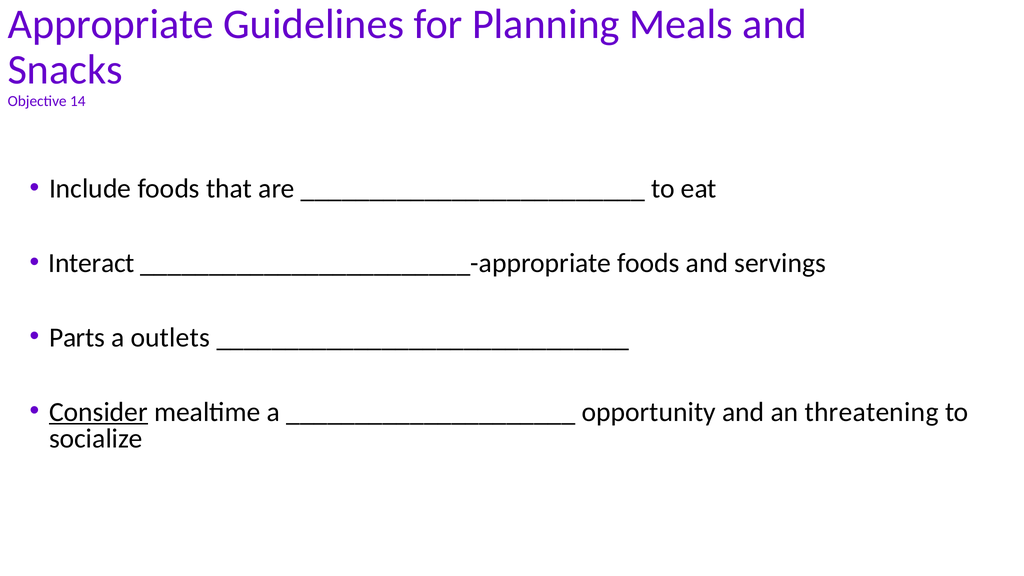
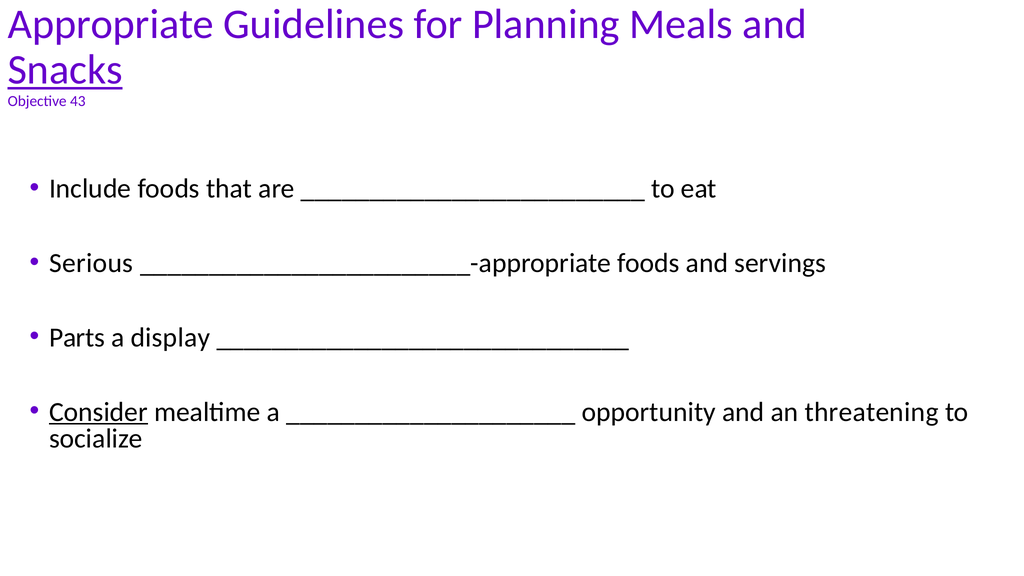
Snacks underline: none -> present (65, 70)
14: 14 -> 43 (78, 101)
Interact: Interact -> Serious (91, 263)
outlets: outlets -> display (170, 338)
